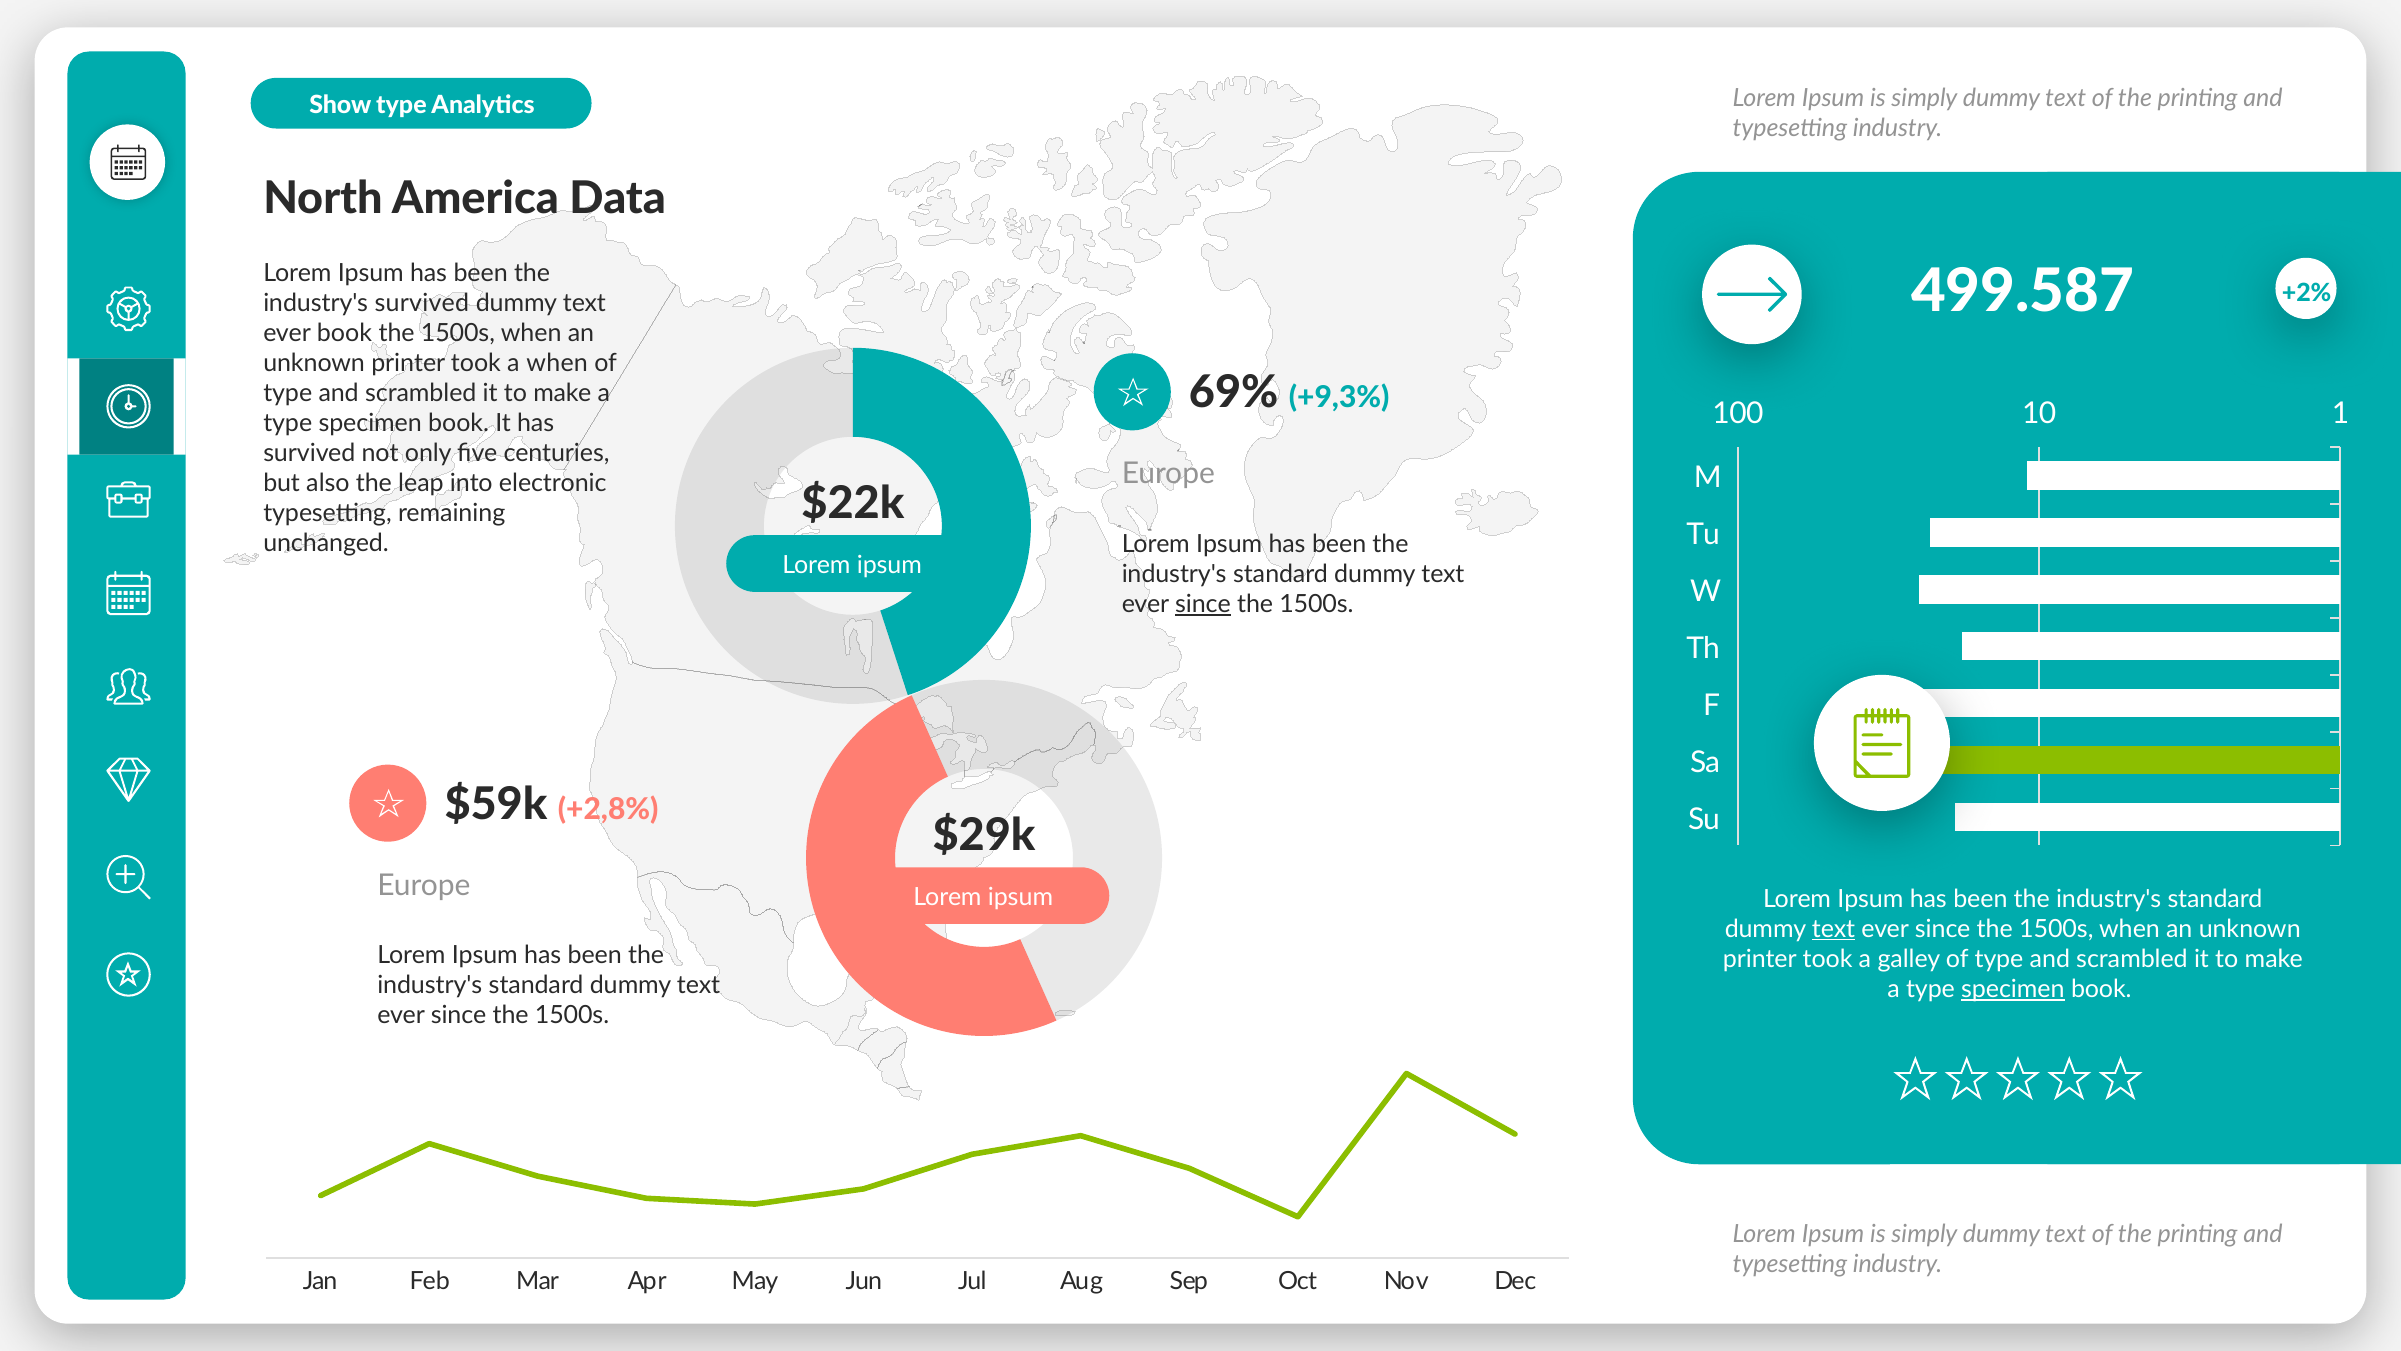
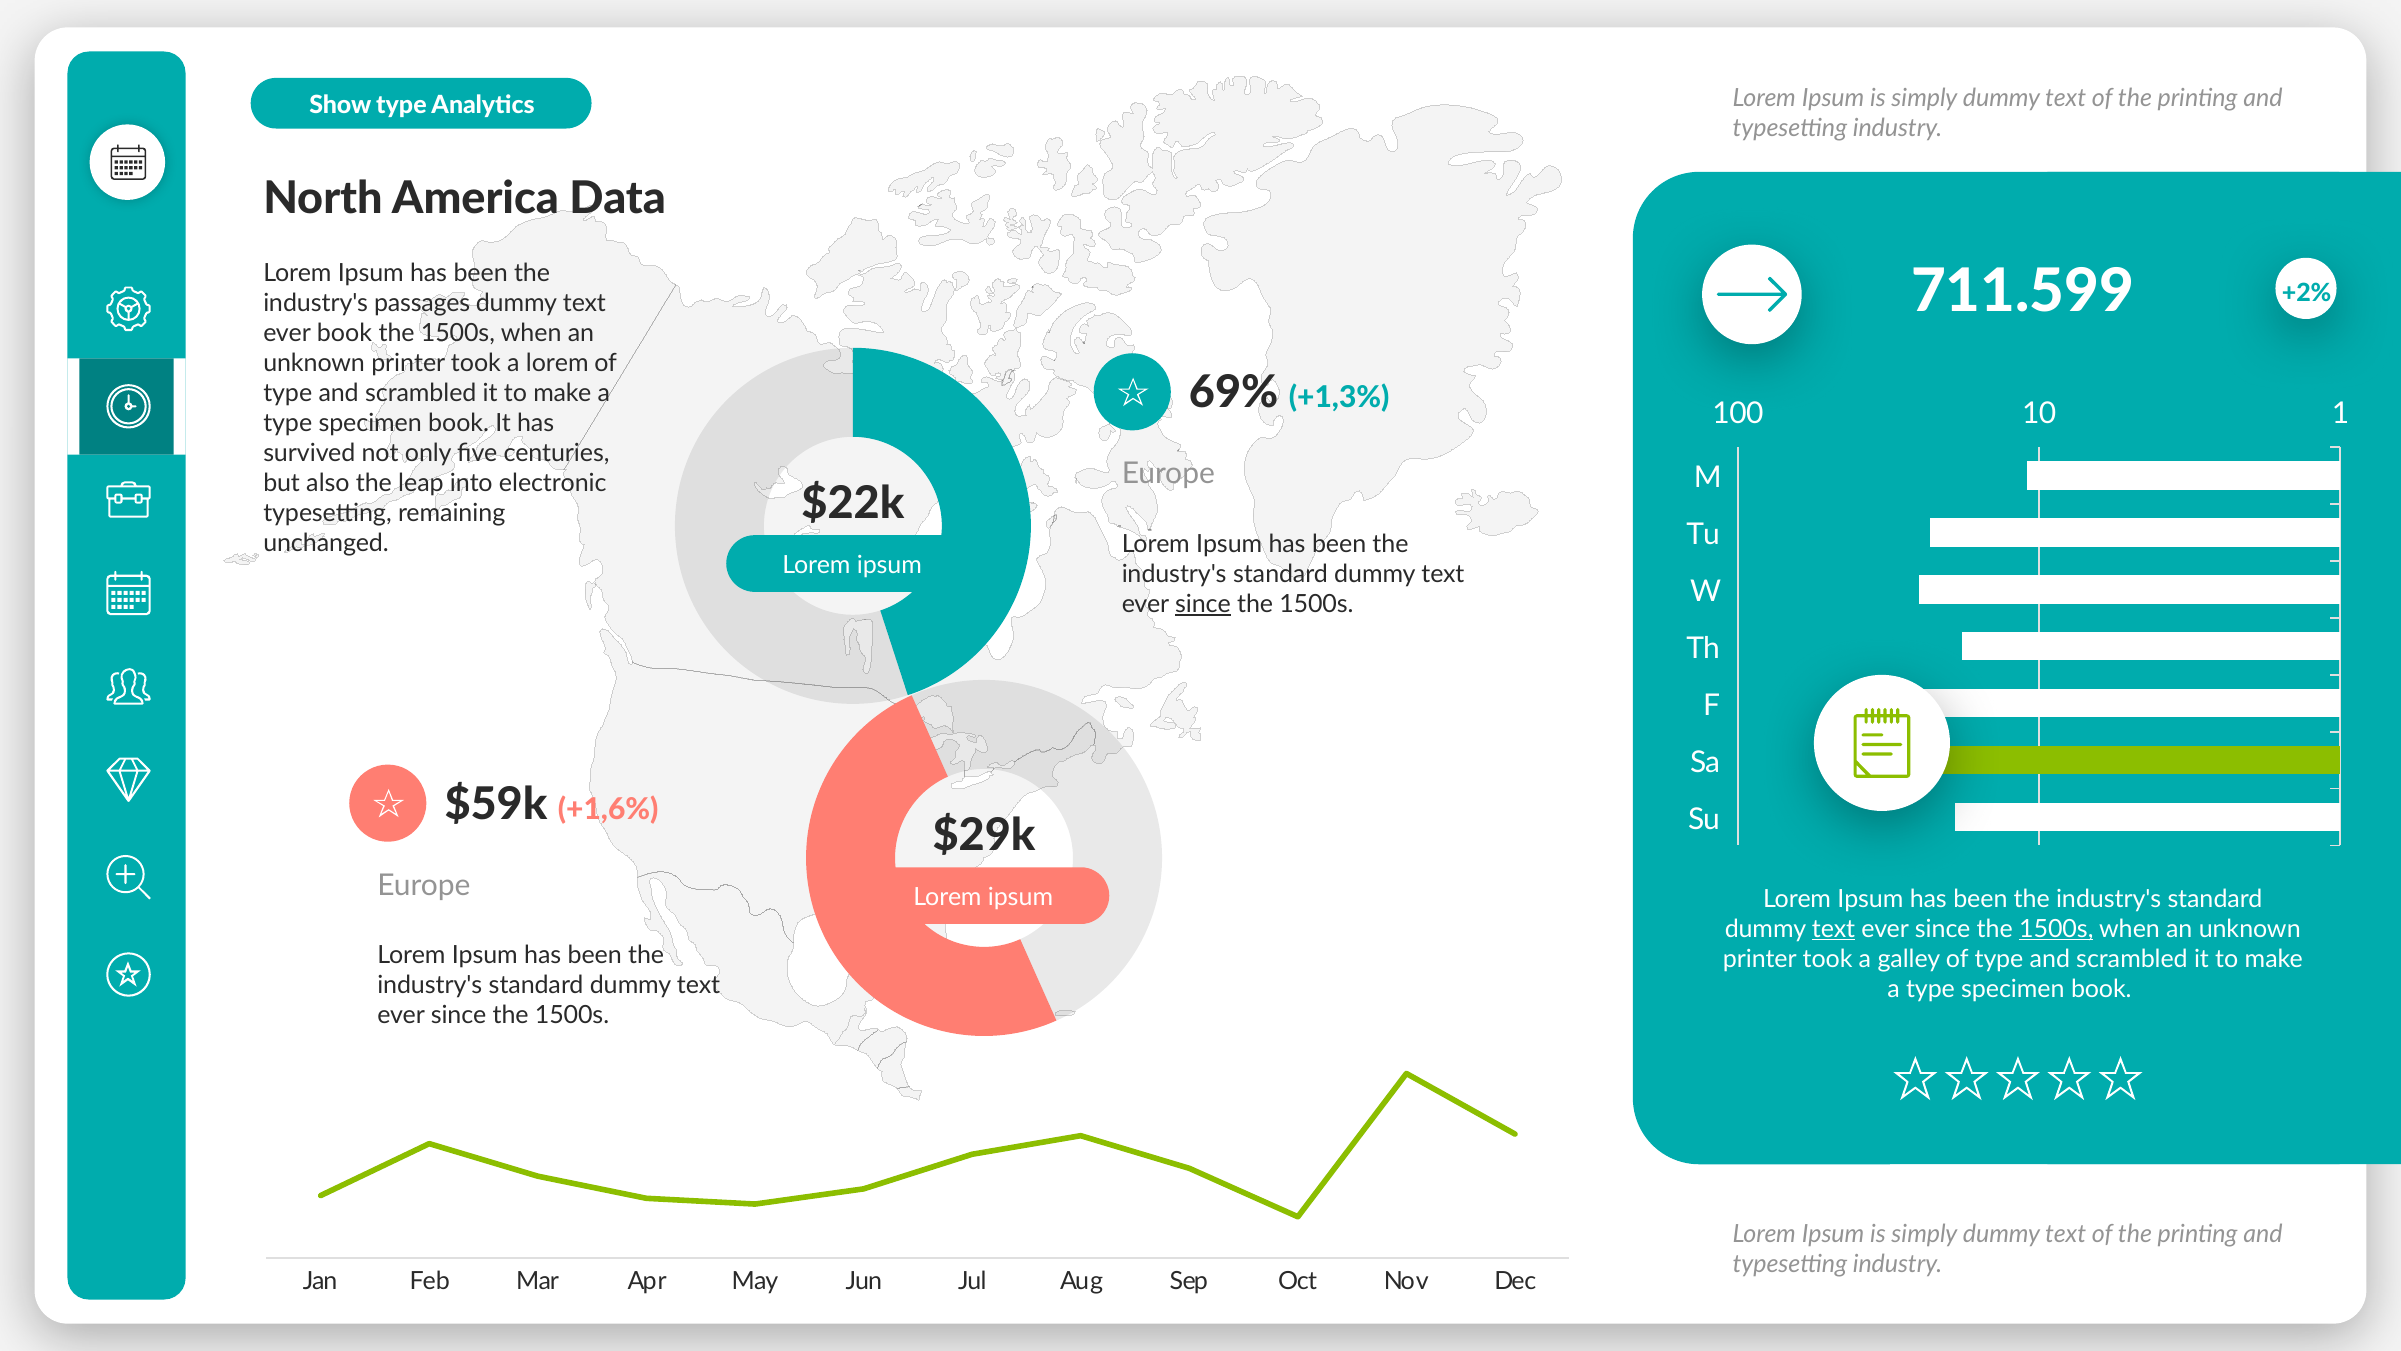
499.587: 499.587 -> 711.599 (2023, 292)
industry's survived: survived -> passages (422, 303)
a when: when -> lorem (557, 363)
+9,3%: +9,3% -> +1,3% (1339, 398)
+2,8%: +2,8% -> +1,6% (608, 809)
1500s underline: none -> present (2056, 929)
specimen underline: present -> none (2013, 989)
